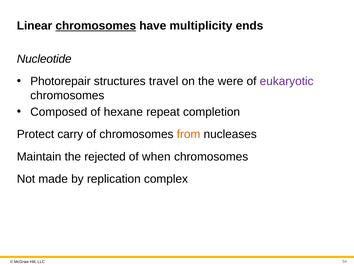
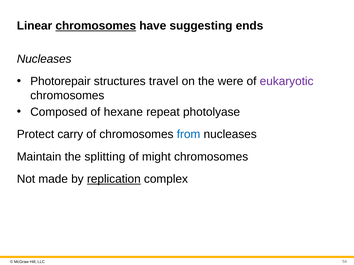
multiplicity: multiplicity -> suggesting (201, 26)
Nucleotide: Nucleotide -> Nucleases (44, 59)
completion: completion -> photolyase (212, 112)
from colour: orange -> blue (189, 135)
rejected: rejected -> splitting (105, 157)
when: when -> might (156, 157)
replication underline: none -> present (114, 179)
